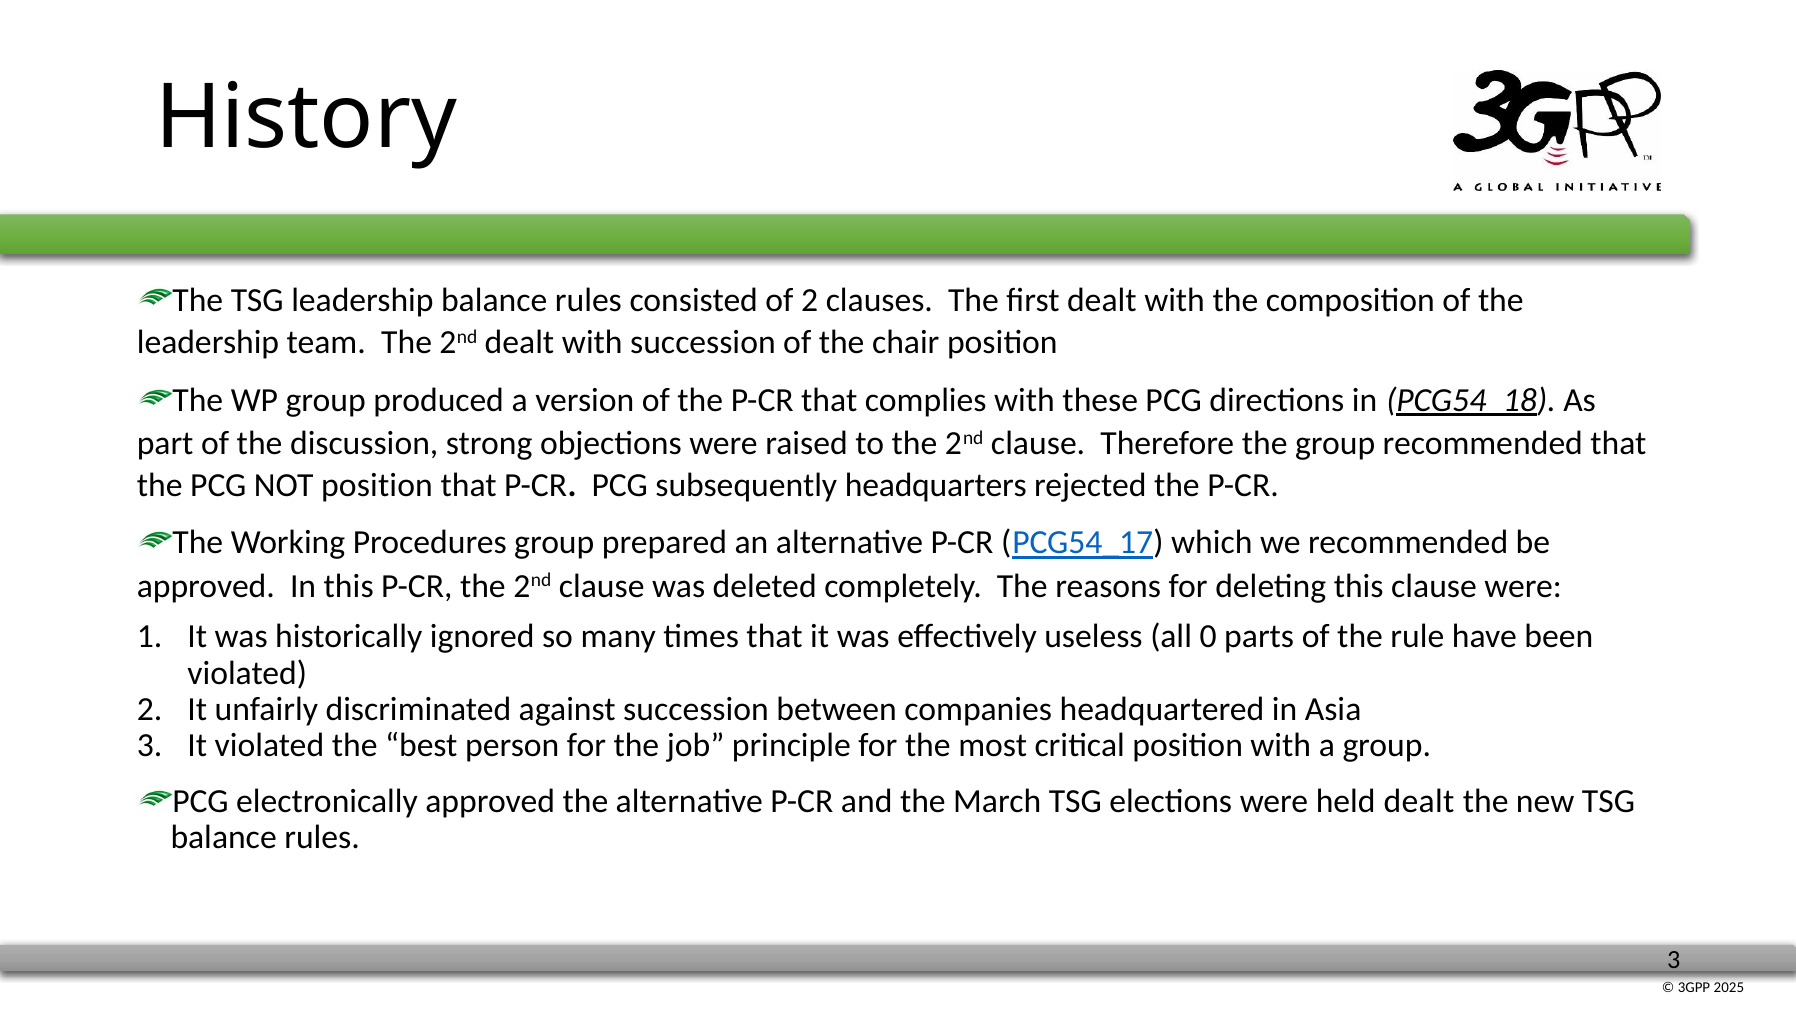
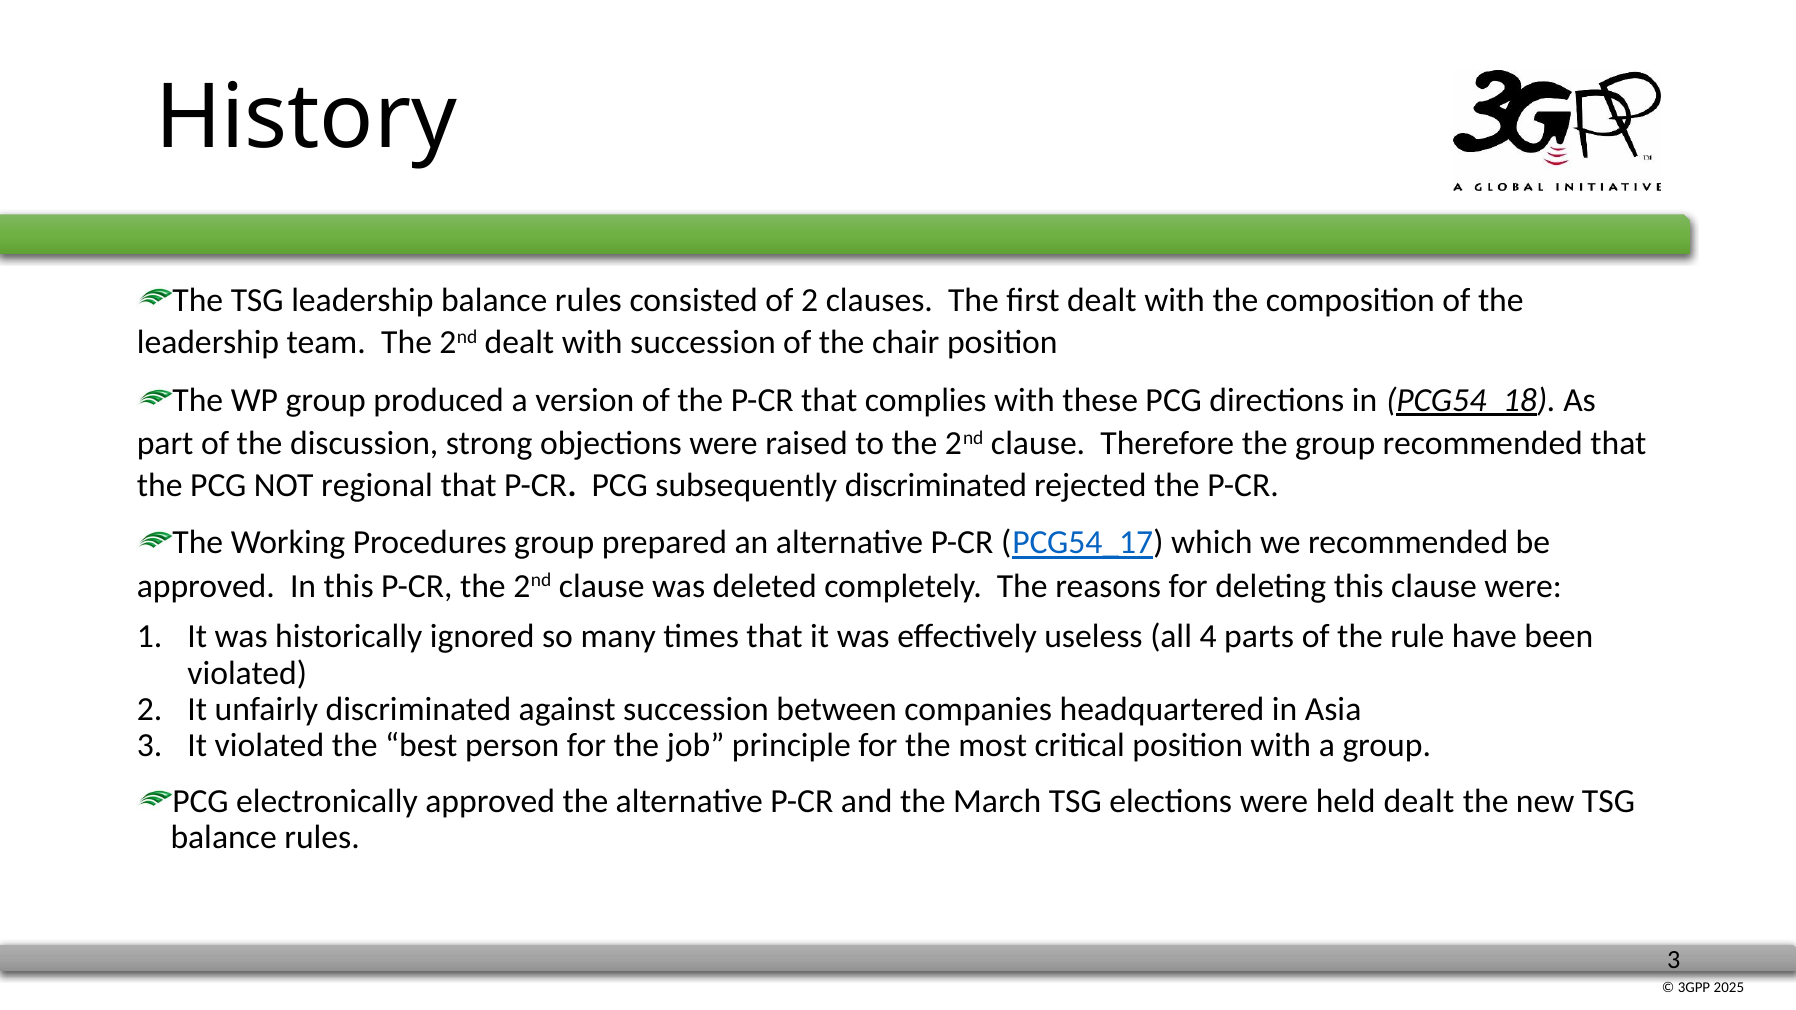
NOT position: position -> regional (377, 486)
subsequently headquarters: headquarters -> discriminated (936, 486)
0: 0 -> 4 (1208, 637)
